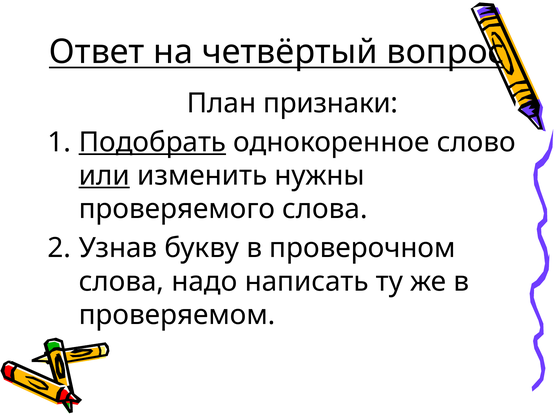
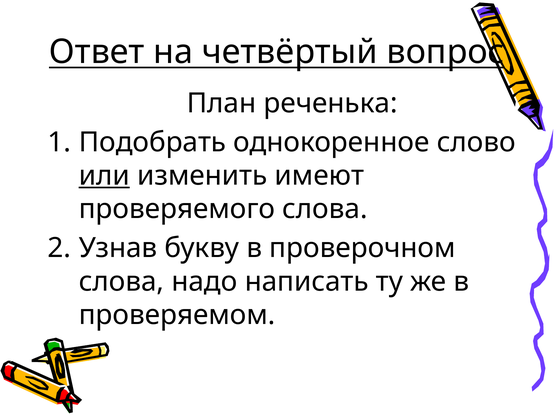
признаки: признаки -> реченька (331, 103)
Подобрать underline: present -> none (152, 142)
нужны: нужны -> имеют (319, 176)
